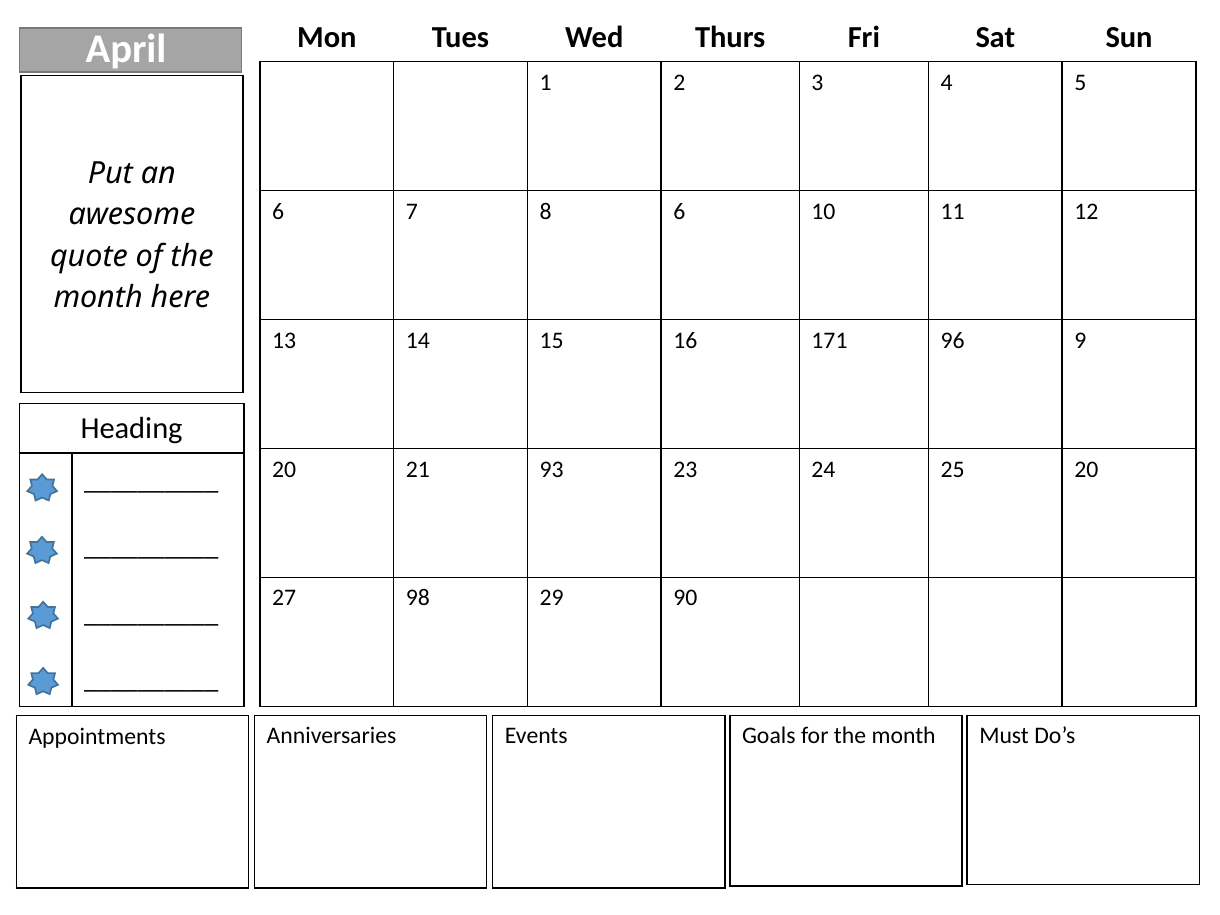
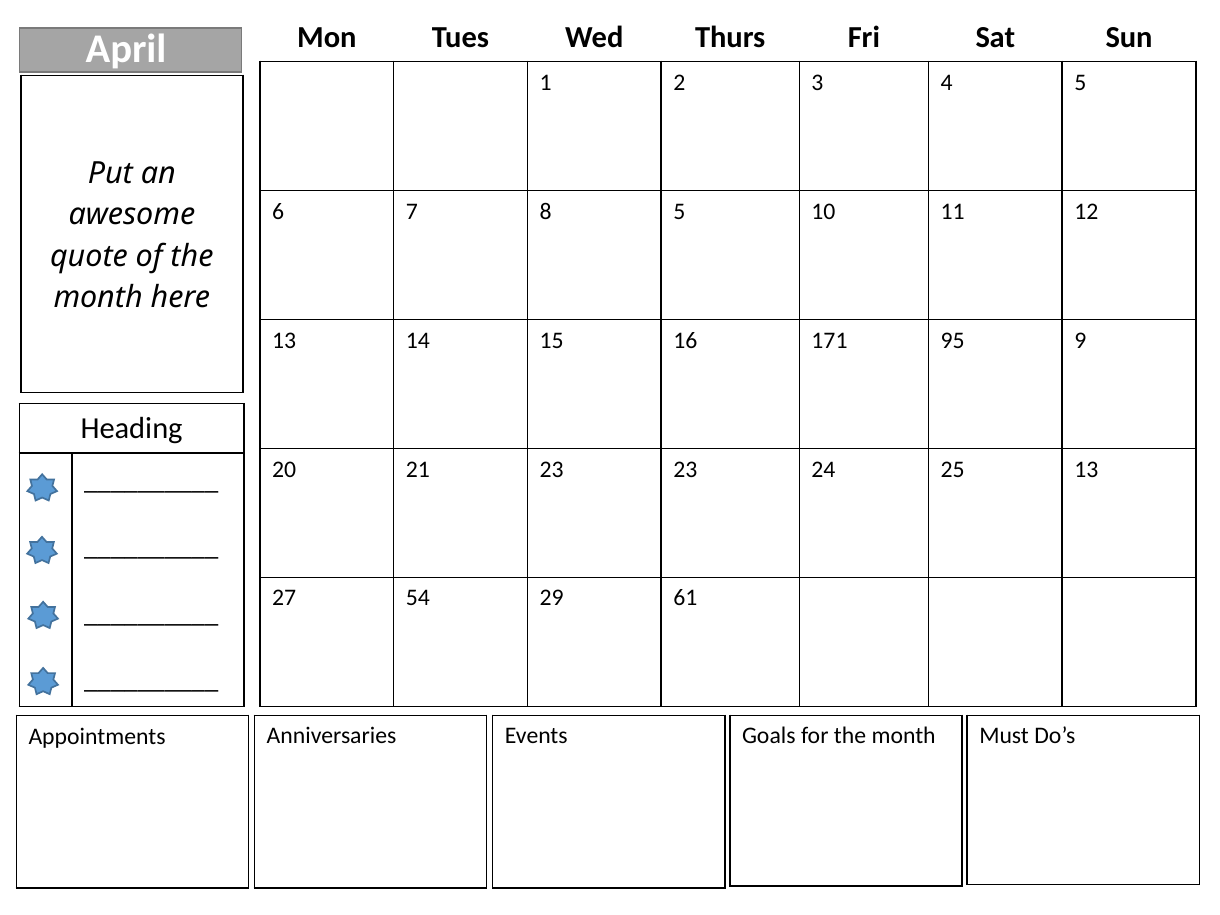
8 6: 6 -> 5 (679, 211)
96: 96 -> 95 (953, 340)
21 93: 93 -> 23 (552, 469)
25 20: 20 -> 13 (1086, 469)
98: 98 -> 54 (418, 598)
90: 90 -> 61 (685, 598)
